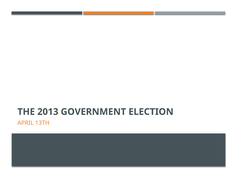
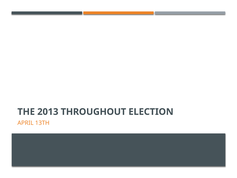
GOVERNMENT: GOVERNMENT -> THROUGHOUT (93, 112)
